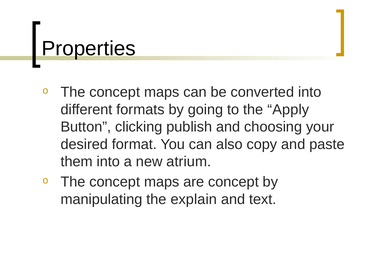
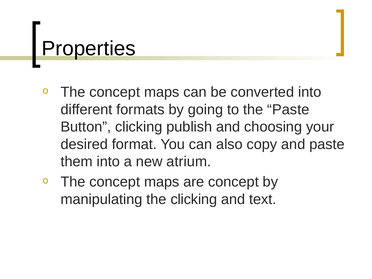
the Apply: Apply -> Paste (288, 110)
the explain: explain -> clicking (194, 199)
